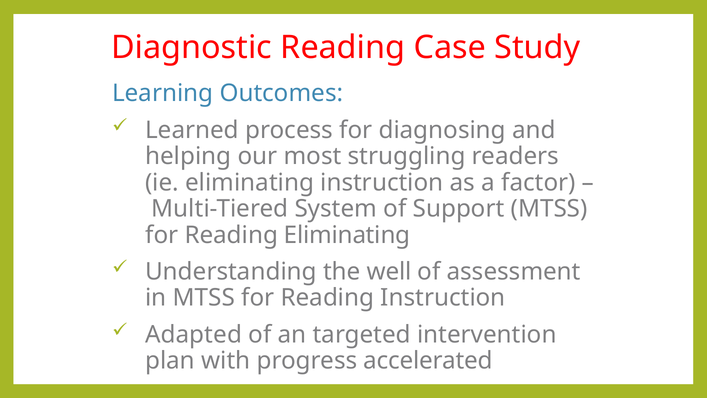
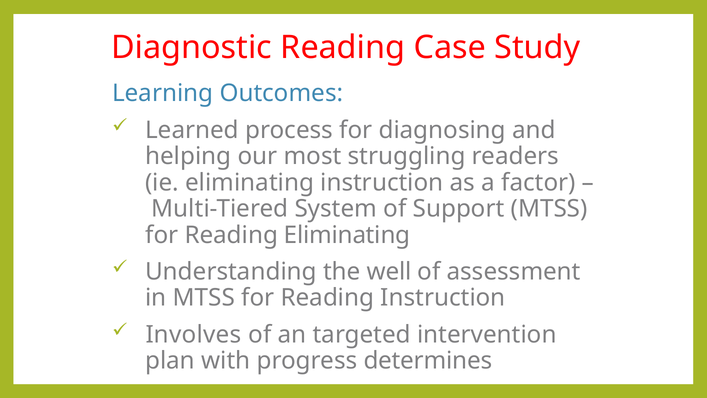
Adapted: Adapted -> Involves (193, 334)
accelerated: accelerated -> determines (428, 360)
